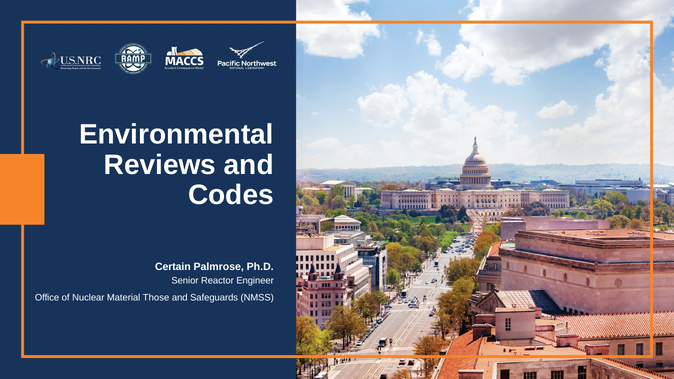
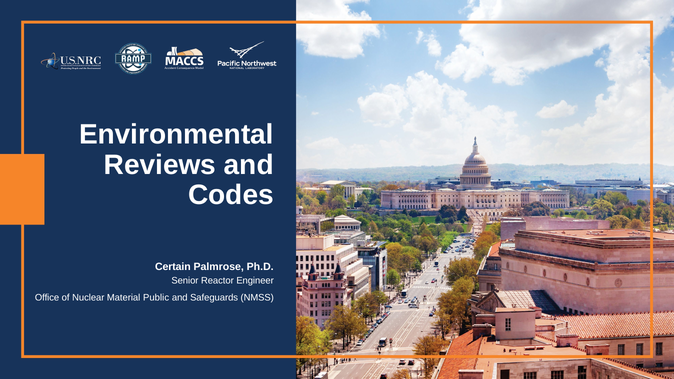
Those: Those -> Public (156, 298)
